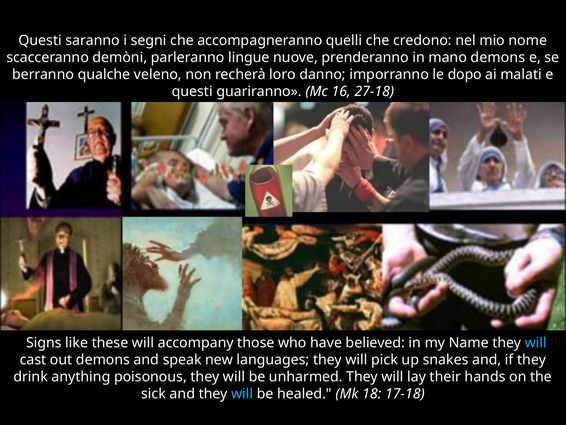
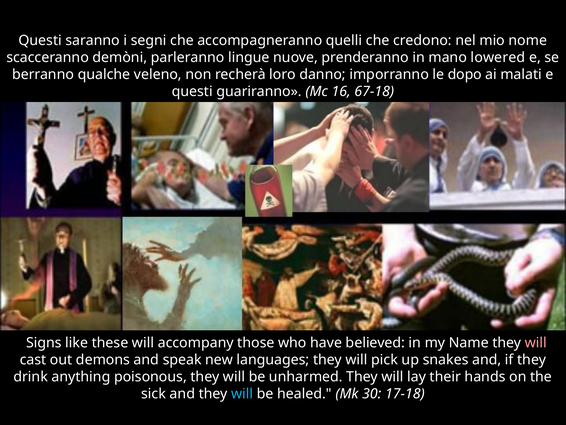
mano demons: demons -> lowered (498, 58)
27-18: 27-18 -> 67-18 (374, 91)
will colour: light blue -> pink (536, 342)
18: 18 -> 30 (372, 393)
